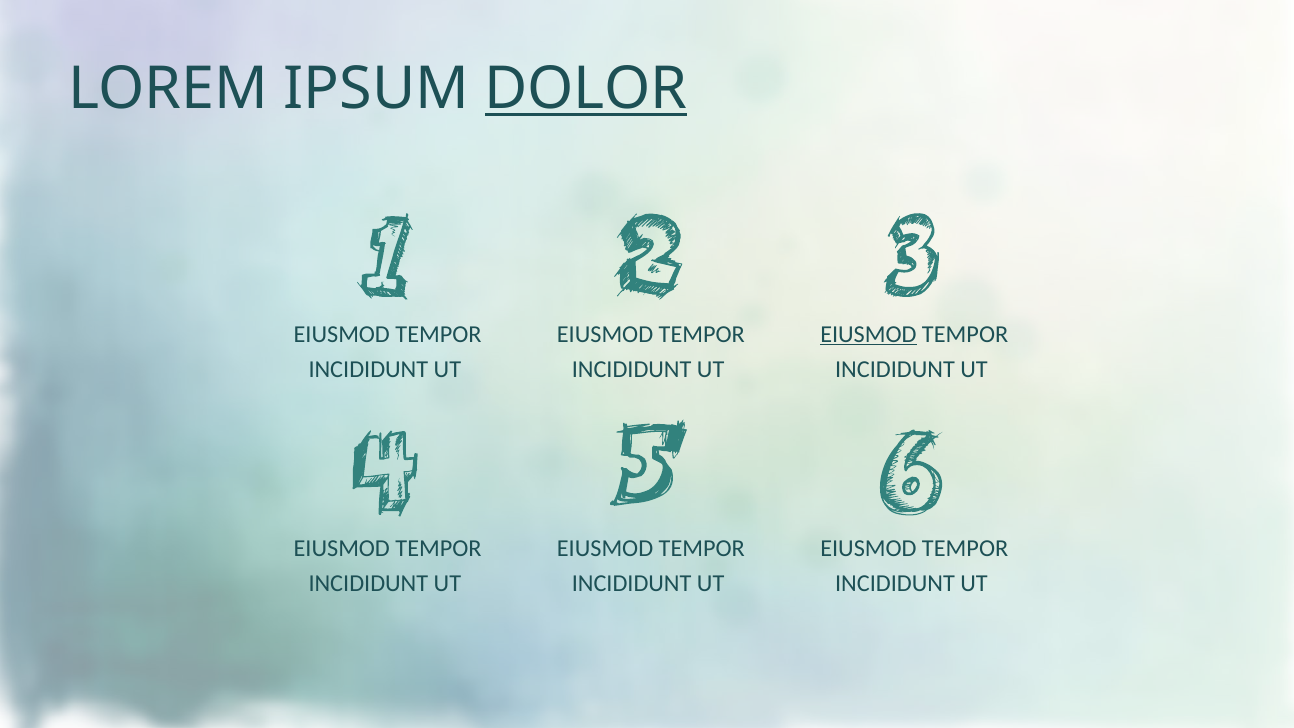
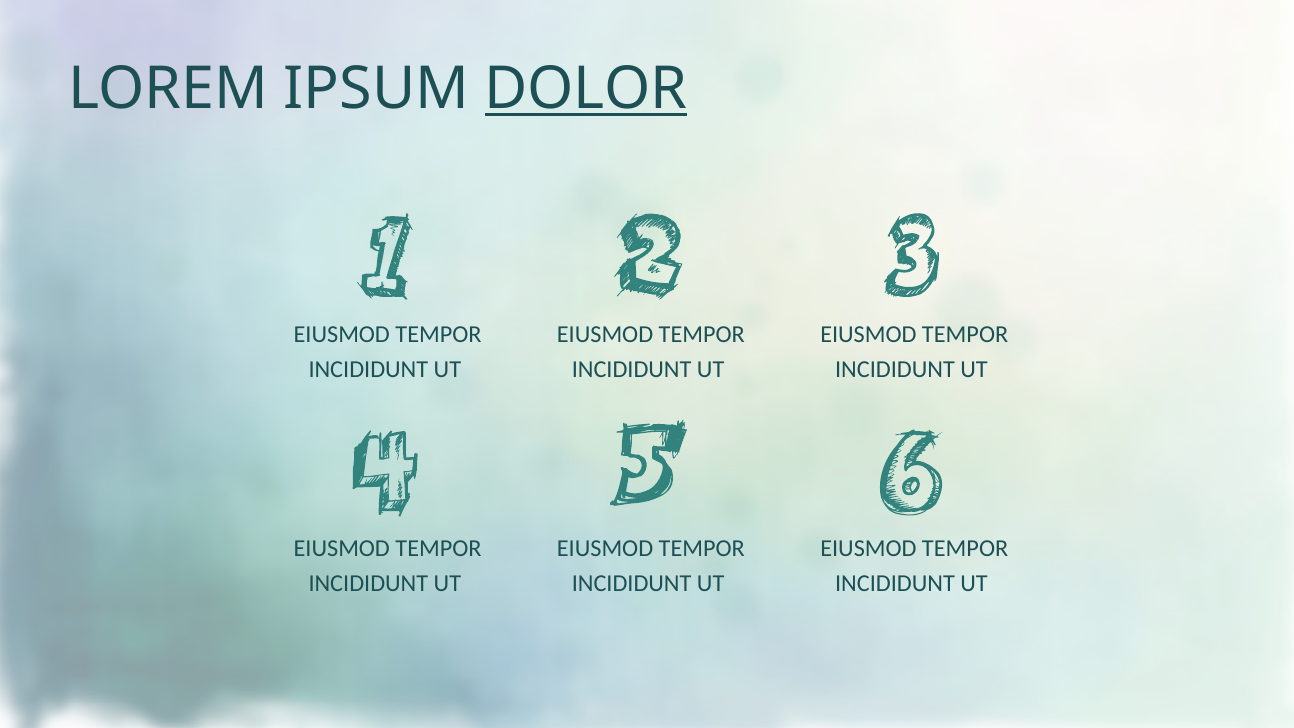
EIUSMOD underline: present -> none (868, 334)
